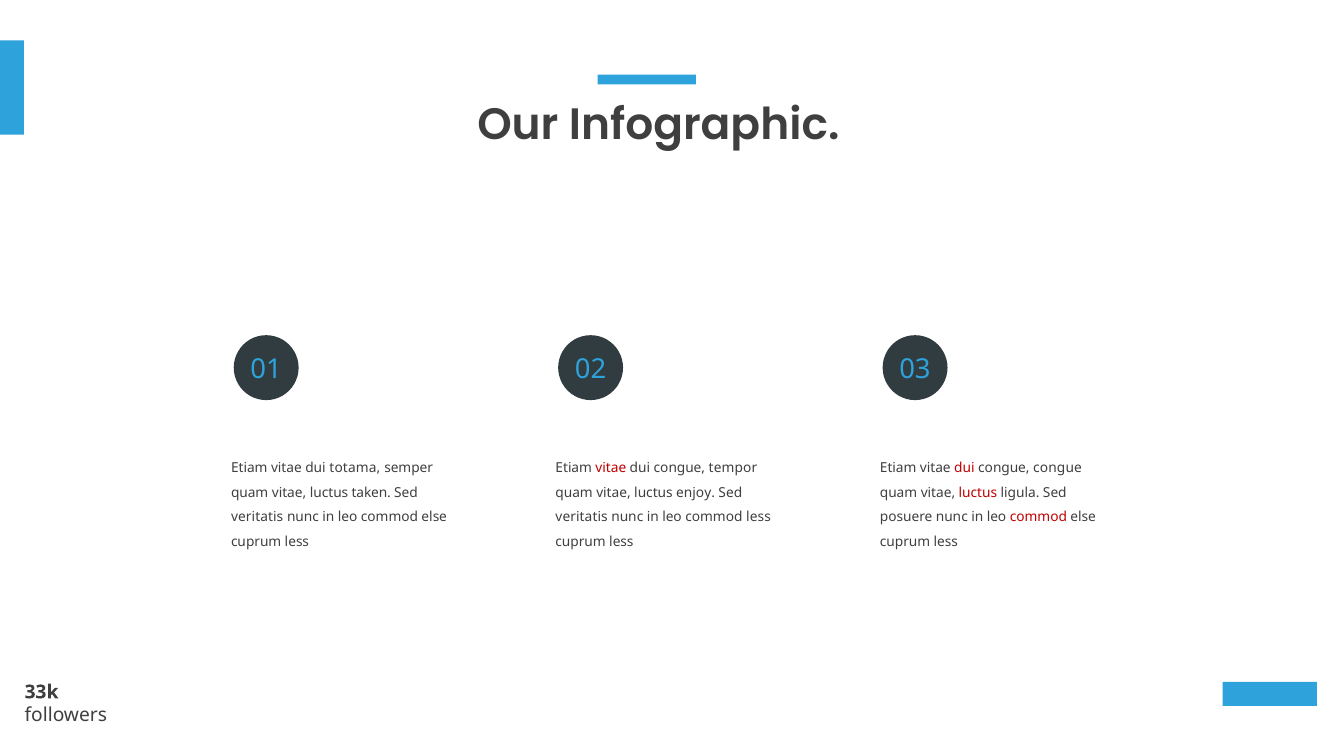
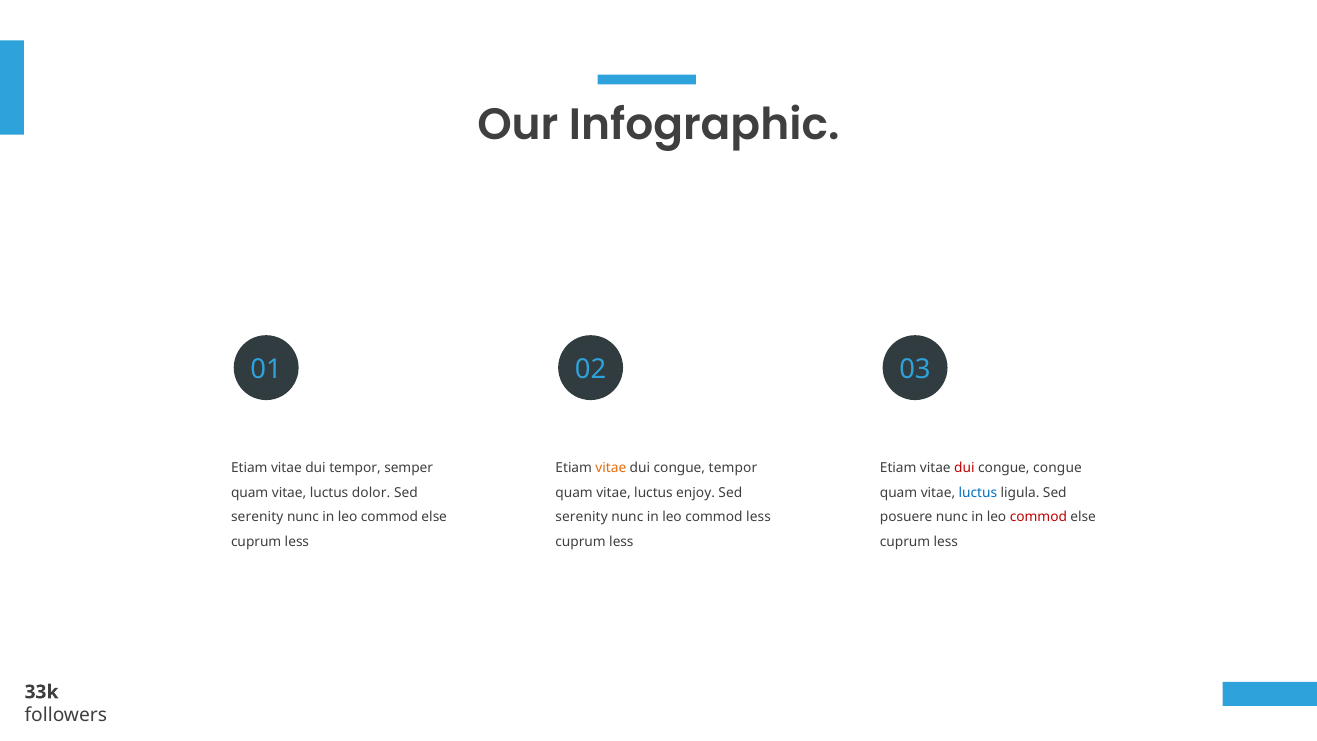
dui totama: totama -> tempor (355, 468)
vitae colour: red -> orange (611, 468)
taken: taken -> dolor (371, 492)
luctus colour: red -> blue (978, 492)
veritatis: veritatis -> serenity (257, 517)
veritatis: veritatis -> serenity (582, 517)
